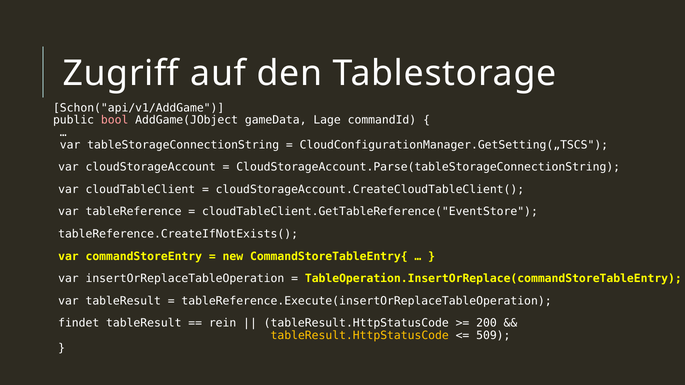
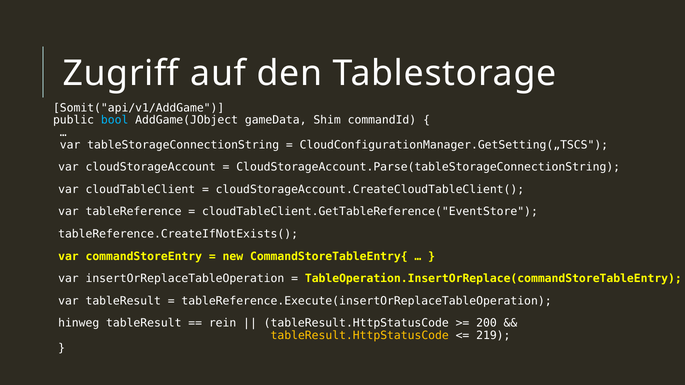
Schon("api/v1/AddGame: Schon("api/v1/AddGame -> Somit("api/v1/AddGame (139, 108)
bool colour: pink -> light blue (115, 120)
Lage: Lage -> Shim (327, 120)
findet: findet -> hinweg (79, 323)
509: 509 -> 219 (493, 336)
